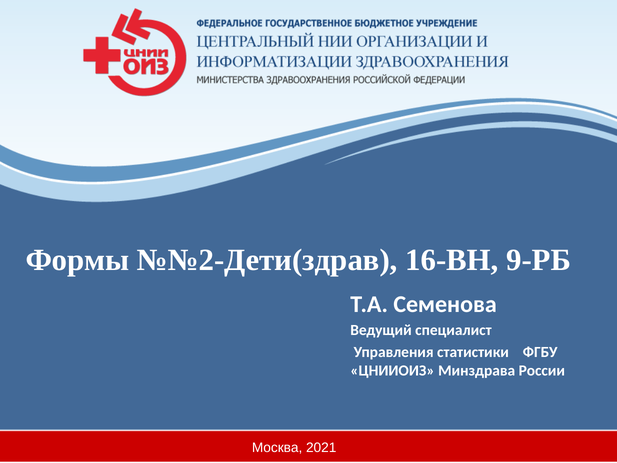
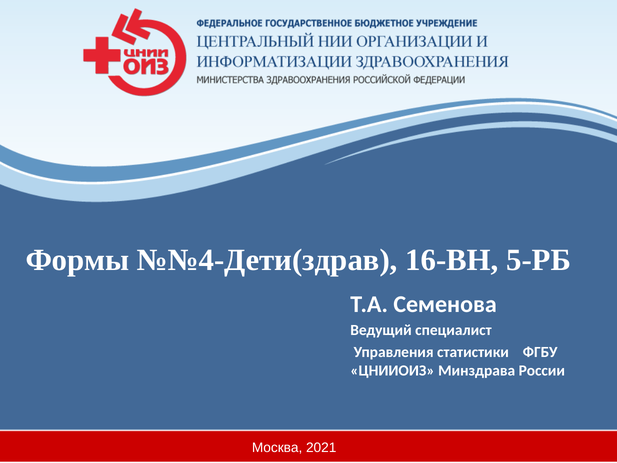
№№2-Дети(здрав: №№2-Дети(здрав -> №№4-Дети(здрав (267, 260)
9-РБ: 9-РБ -> 5-РБ (539, 260)
